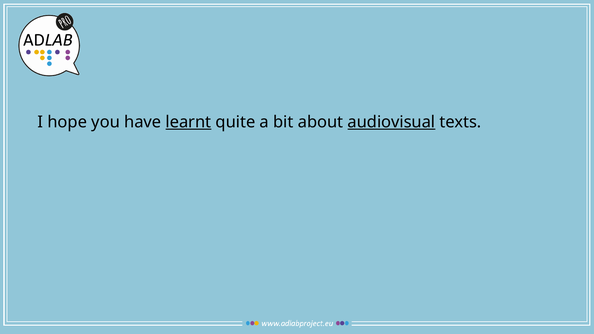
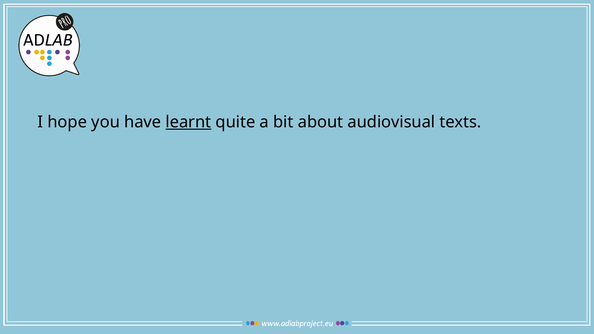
audiovisual underline: present -> none (391, 122)
